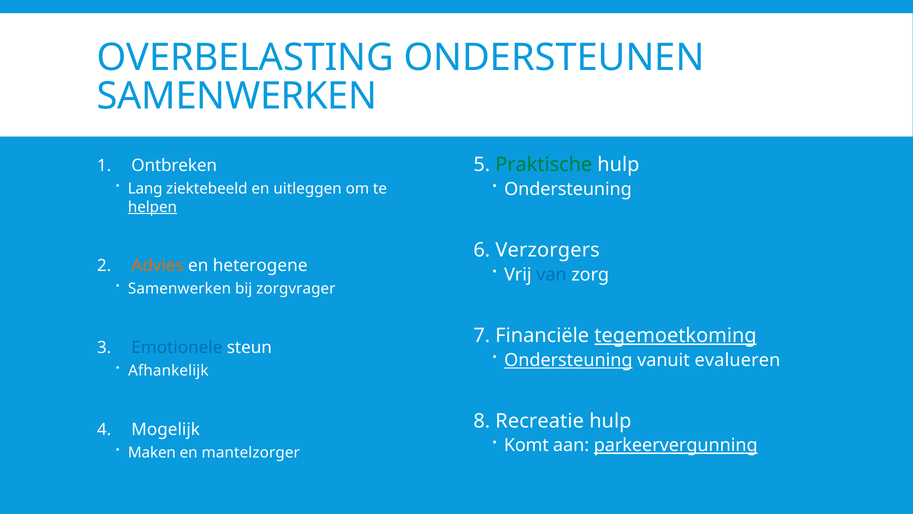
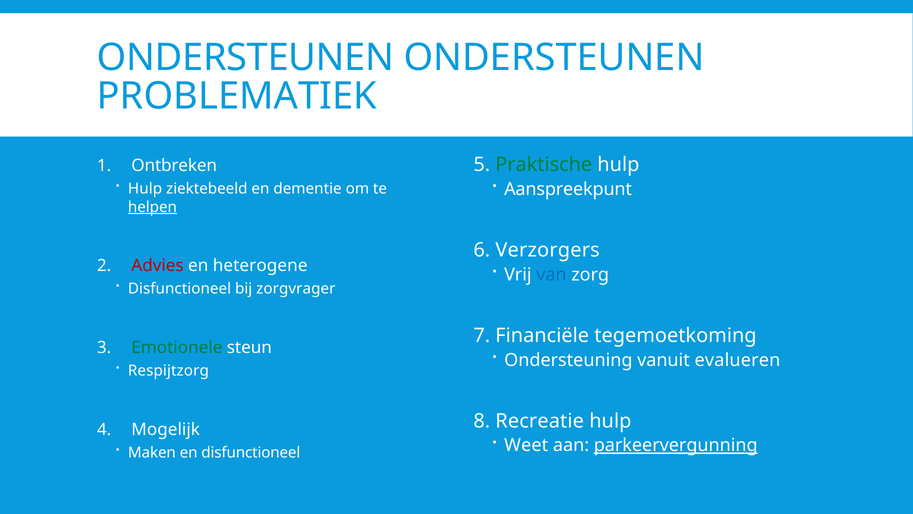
OVERBELASTING: OVERBELASTING -> ONDERSTEUNEN (246, 57)
SAMENWERKEN: SAMENWERKEN -> PROBLEMATIEK (237, 96)
Ondersteuning: Ondersteuning -> Aanspreekpunt (568, 189)
Lang: Lang -> Hulp (145, 189)
uitleggen: uitleggen -> dementie (308, 189)
Advies colour: orange -> red (158, 266)
Samenwerken: Samenwerken -> Disfunctioneel (180, 289)
tegemoetkoming underline: present -> none (675, 335)
Emotionele colour: blue -> green (177, 347)
Ondersteuning underline: present -> none (568, 360)
Afhankelijk: Afhankelijk -> Respijtzorg (168, 370)
Komt: Komt -> Weet (526, 445)
en mantelzorger: mantelzorger -> disfunctioneel (251, 452)
